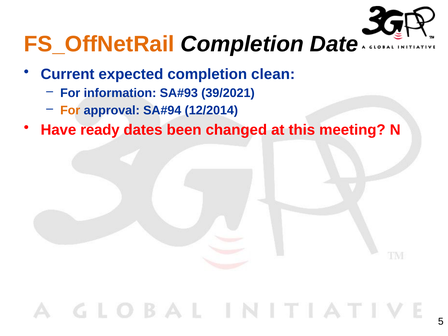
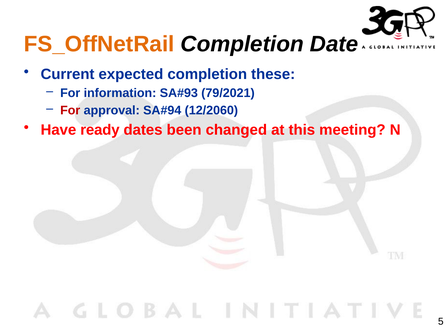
clean: clean -> these (273, 74)
39/2021: 39/2021 -> 79/2021 (228, 93)
For colour: orange -> red (70, 110)
12/2014: 12/2014 -> 12/2060 (211, 110)
